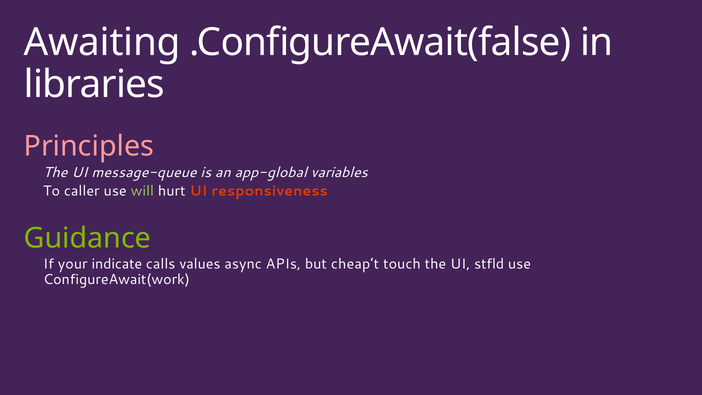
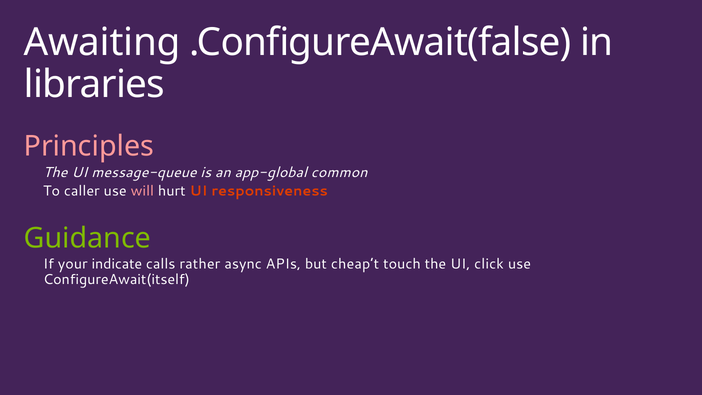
variables: variables -> common (339, 172)
will colour: light green -> pink (142, 191)
values: values -> rather (200, 264)
stfld: stfld -> click (489, 264)
ConfigureAwait(work: ConfigureAwait(work -> ConfigureAwait(itself (116, 280)
